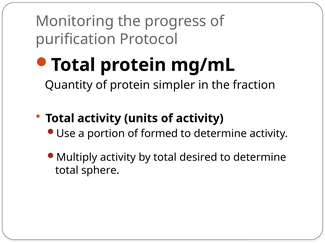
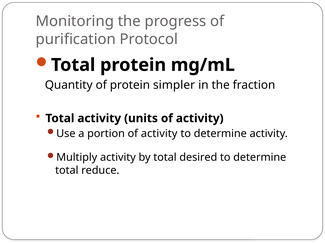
portion of formed: formed -> activity (159, 134)
sphere: sphere -> reduce (100, 171)
